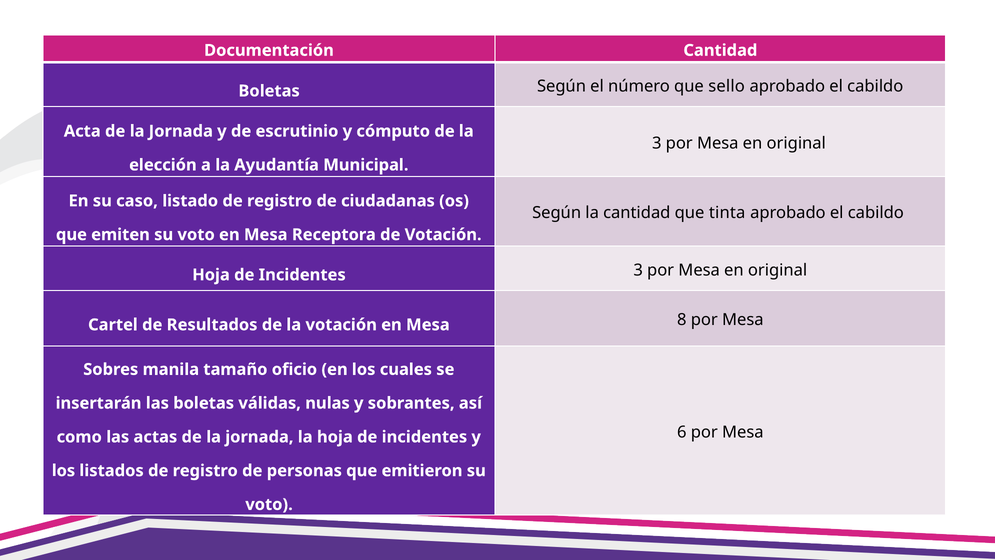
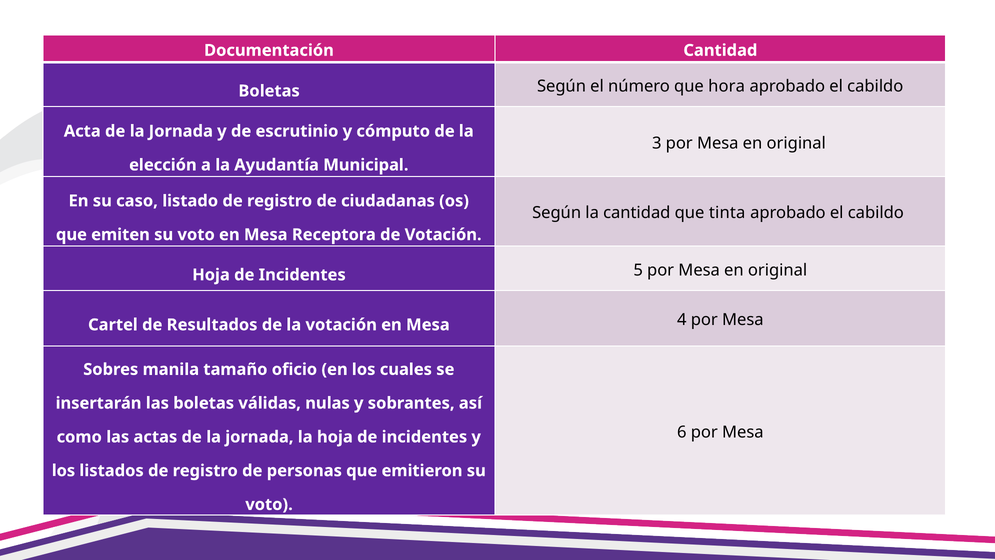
sello: sello -> hora (727, 86)
Incidentes 3: 3 -> 5 (638, 270)
8: 8 -> 4 (682, 320)
